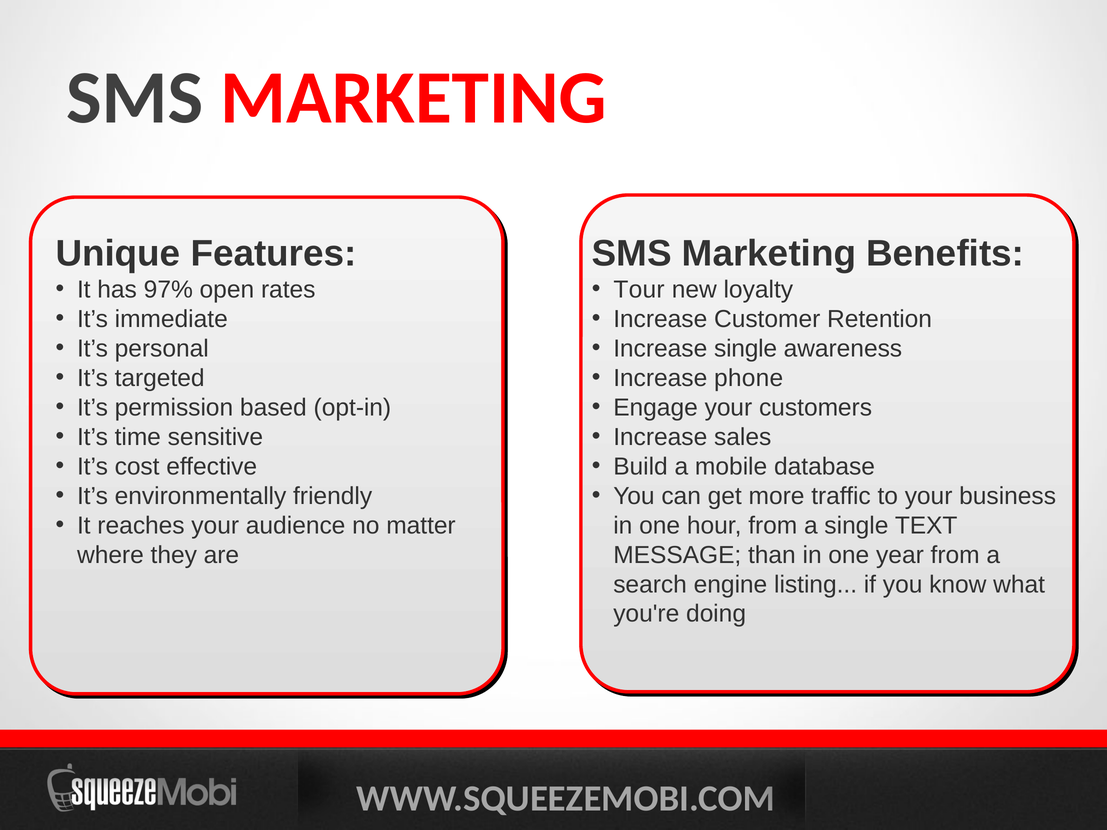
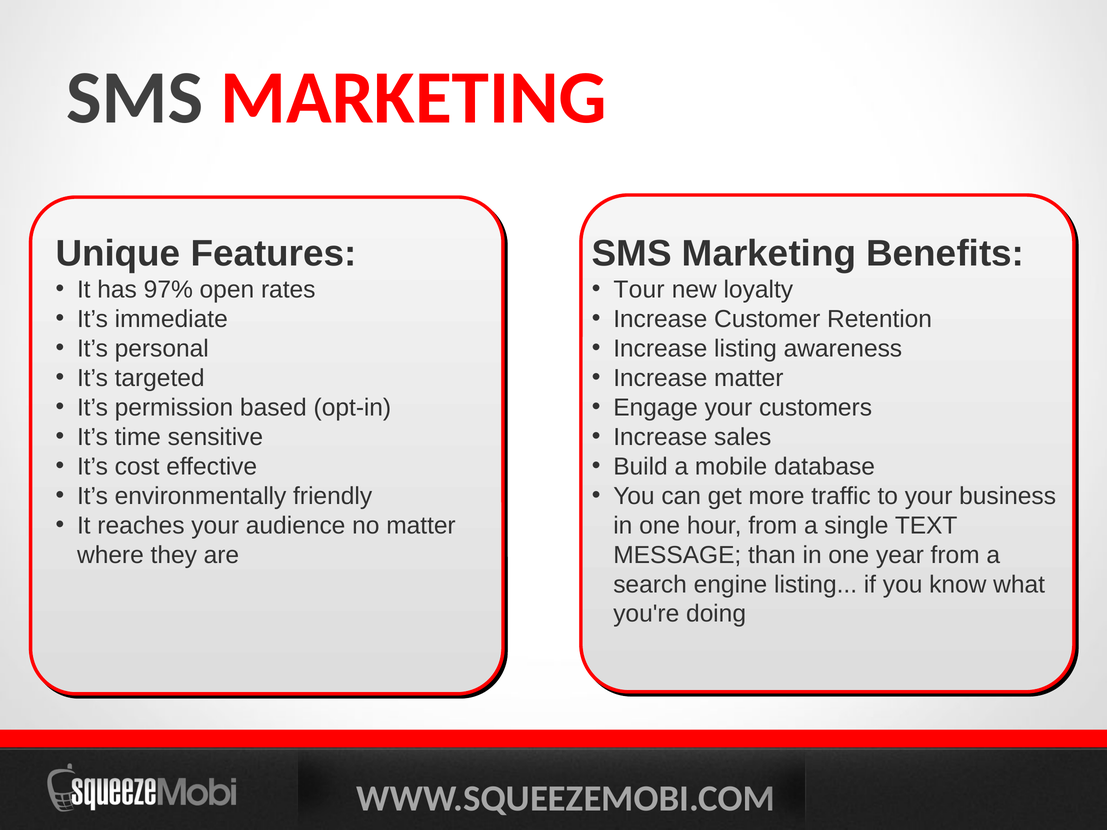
Increase single: single -> listing (745, 349)
Increase phone: phone -> matter (749, 378)
